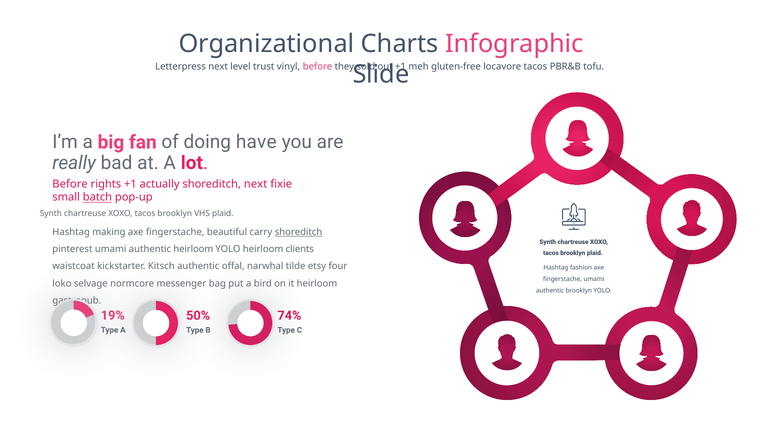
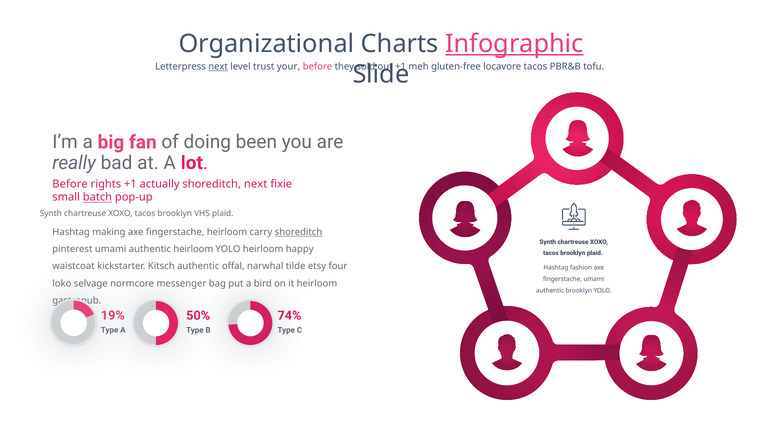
Infographic underline: none -> present (514, 44)
next underline: none -> present (218, 66)
vinyl: vinyl -> your (288, 66)
have: have -> been (256, 142)
fingerstache beautiful: beautiful -> heirloom (227, 232)
clients: clients -> happy (300, 249)
